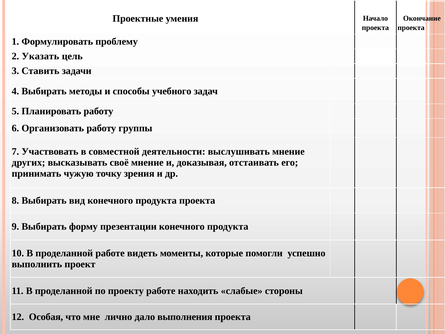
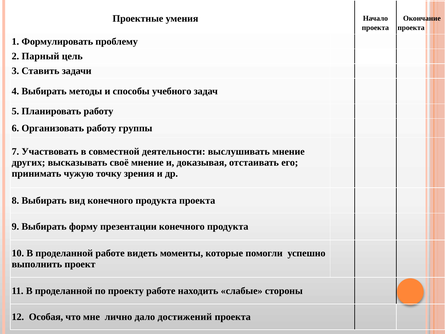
Указать: Указать -> Парный (40, 56)
выполнения: выполнения -> достижений (185, 317)
